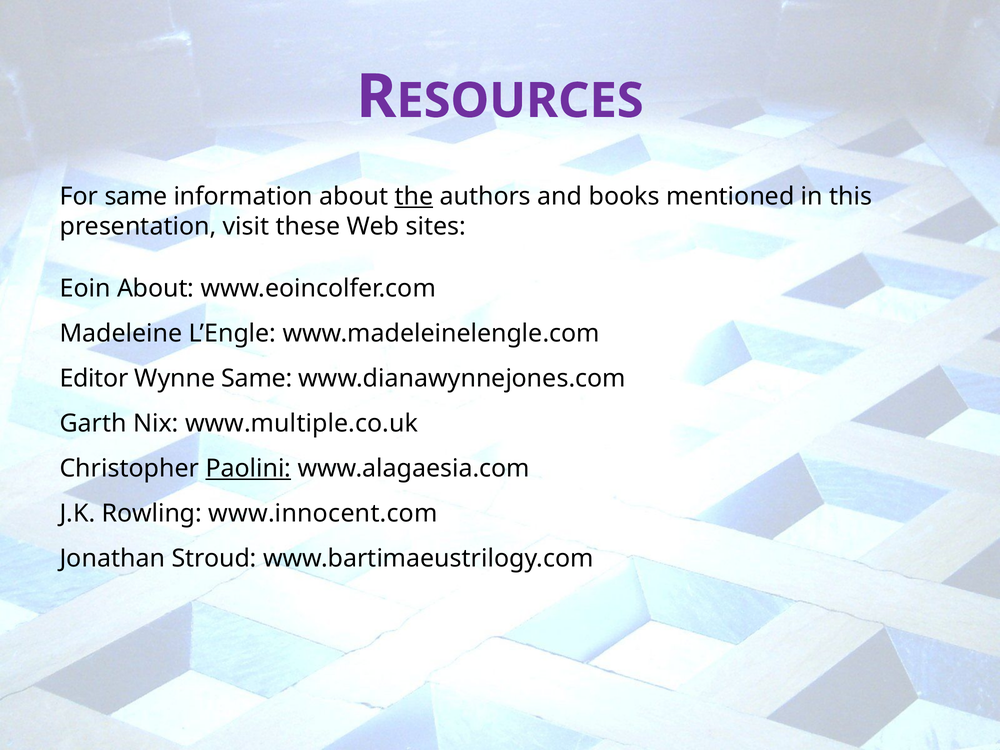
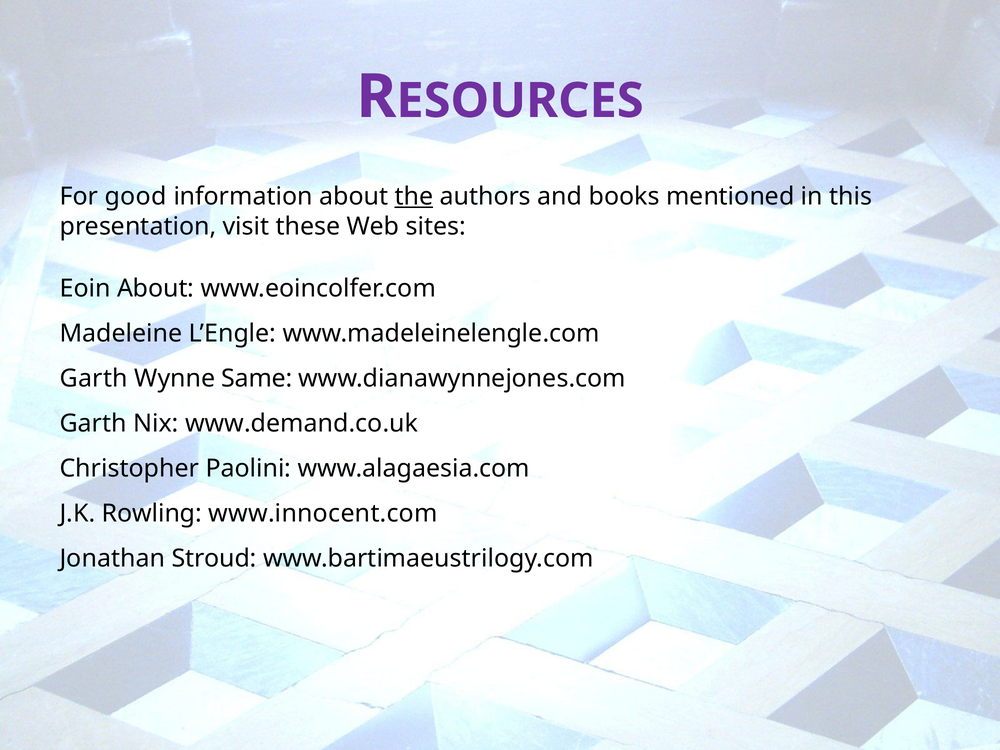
For same: same -> good (136, 197)
Editor: Editor -> Garth (94, 378)
www.multiple.co.uk: www.multiple.co.uk -> www.demand.co.uk (302, 423)
Paolini underline: present -> none (248, 468)
